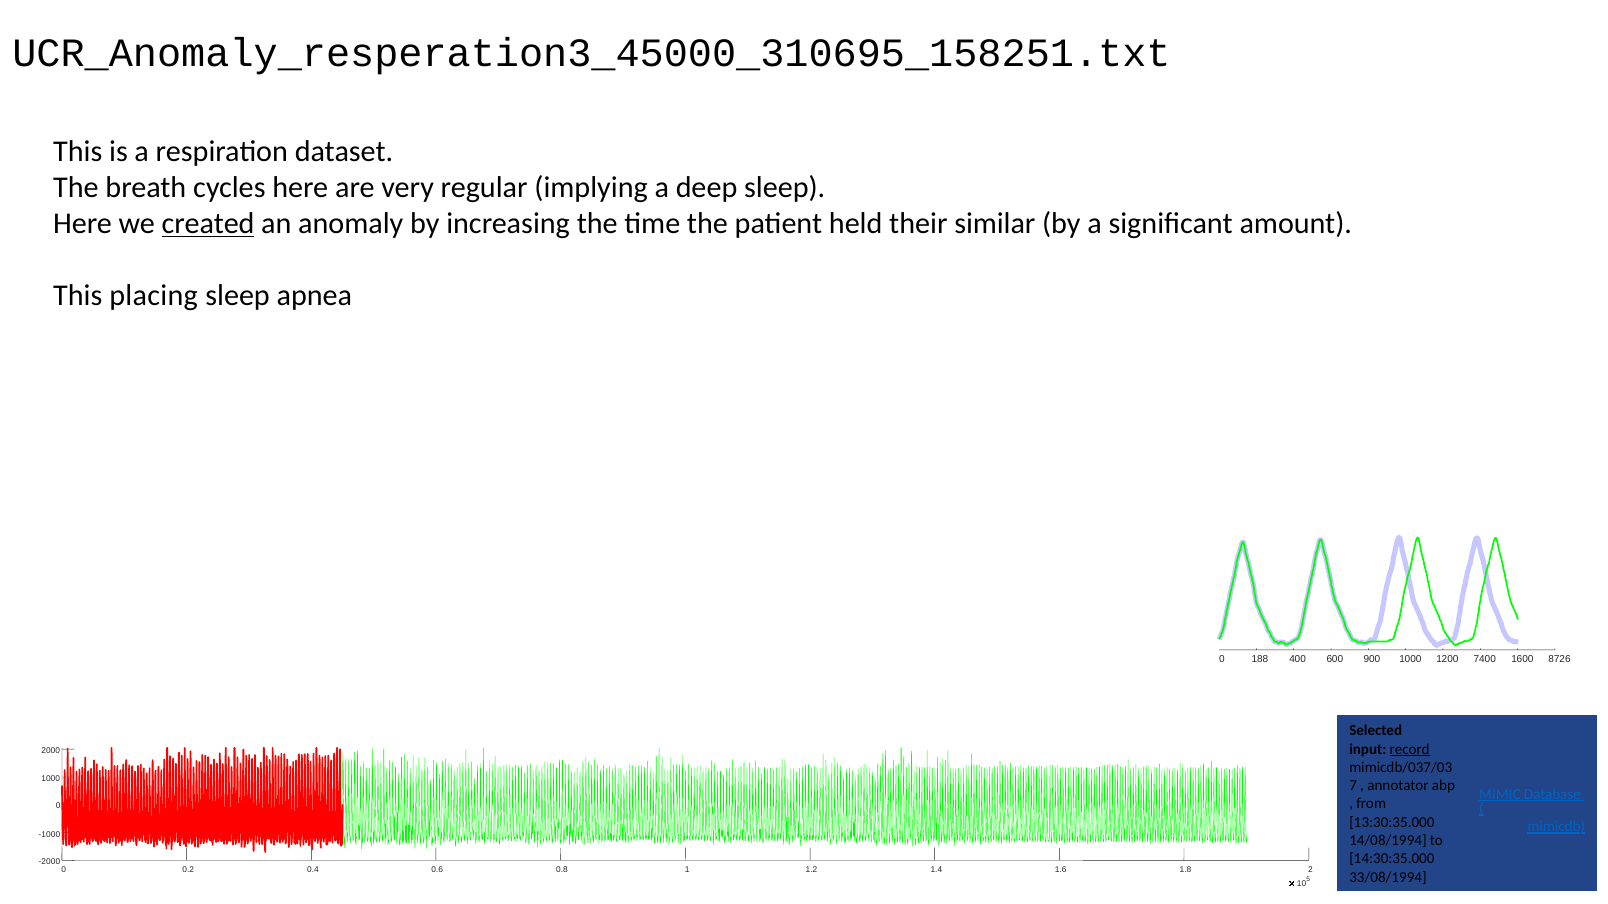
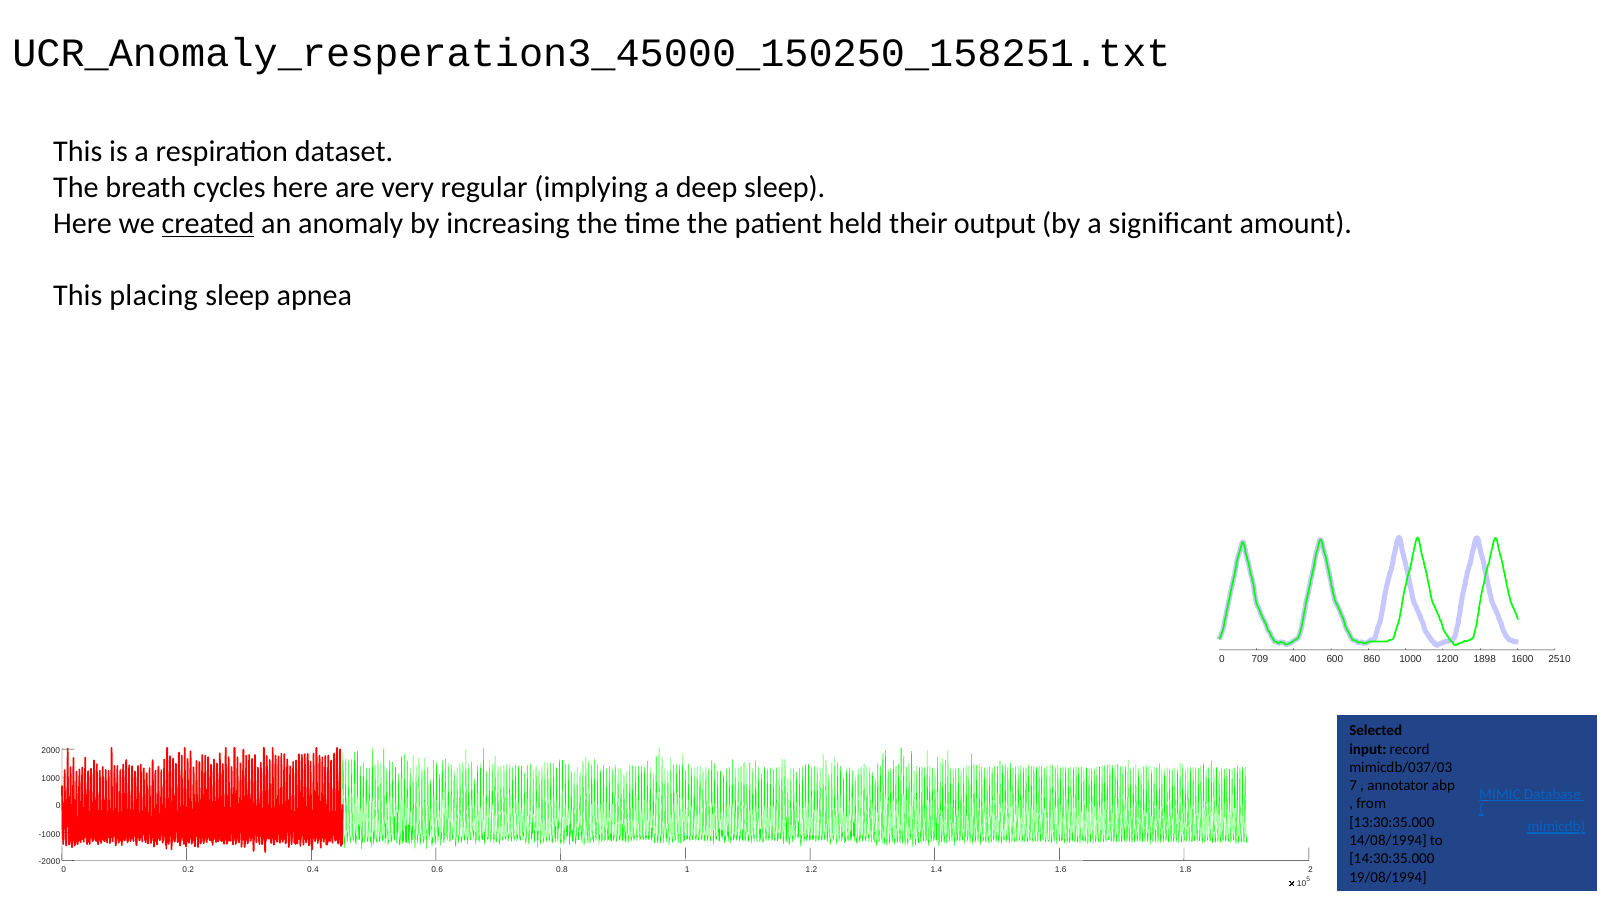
UCR_Anomaly_resperation3_45000_310695_158251.txt: UCR_Anomaly_resperation3_45000_310695_158251.txt -> UCR_Anomaly_resperation3_45000_150250_158251.txt (591, 53)
similar: similar -> output (995, 224)
188: 188 -> 709 (1260, 659)
900: 900 -> 860 (1372, 659)
7400: 7400 -> 1898 (1485, 659)
8726: 8726 -> 2510 (1559, 659)
record underline: present -> none (1410, 749)
33/08/1994: 33/08/1994 -> 19/08/1994 (1388, 878)
